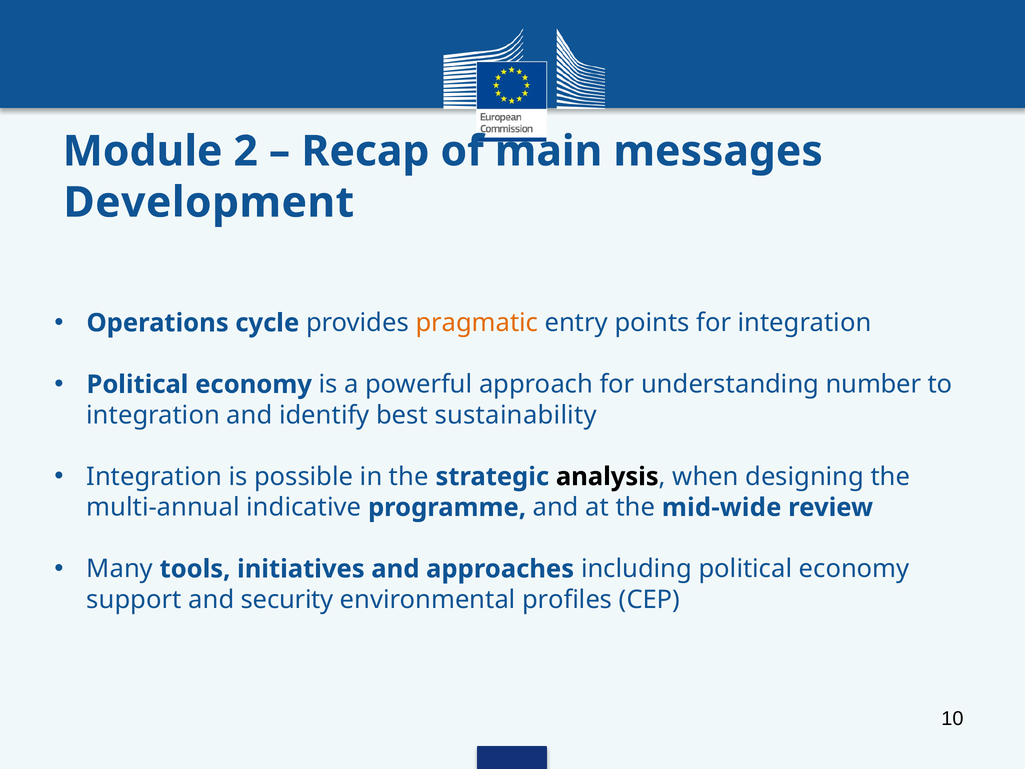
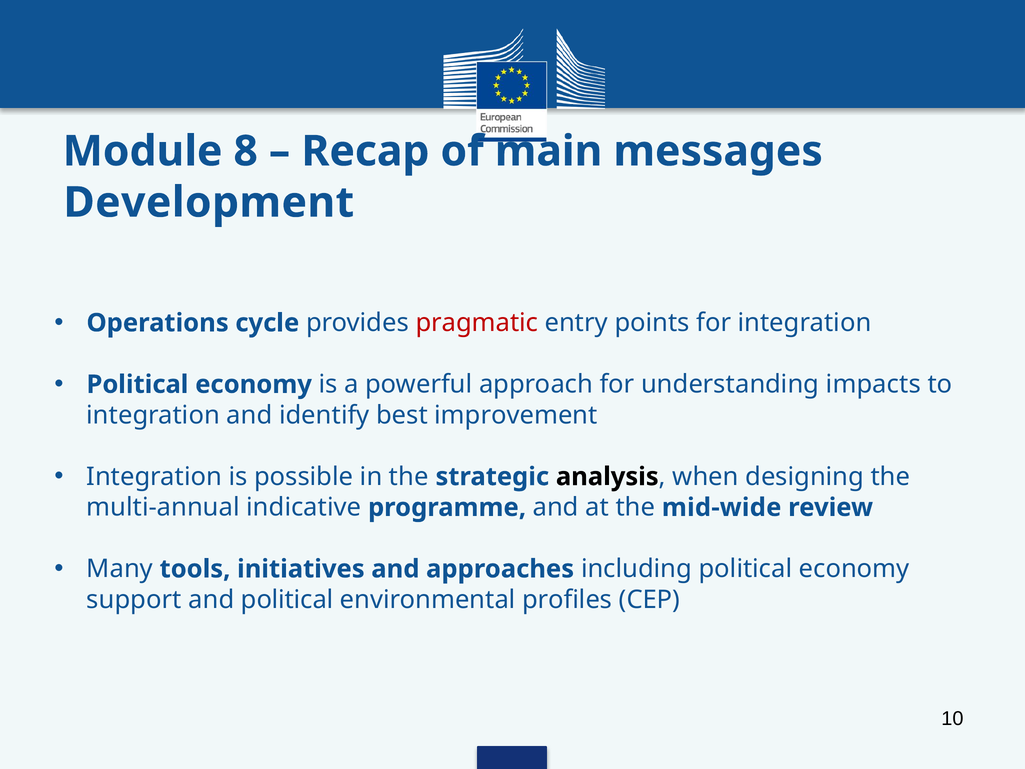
2: 2 -> 8 (246, 151)
pragmatic colour: orange -> red (477, 323)
number: number -> impacts (873, 384)
sustainability: sustainability -> improvement (516, 415)
and security: security -> political (287, 600)
